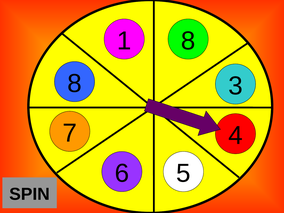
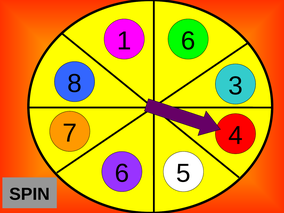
1 8: 8 -> 6 (188, 41)
